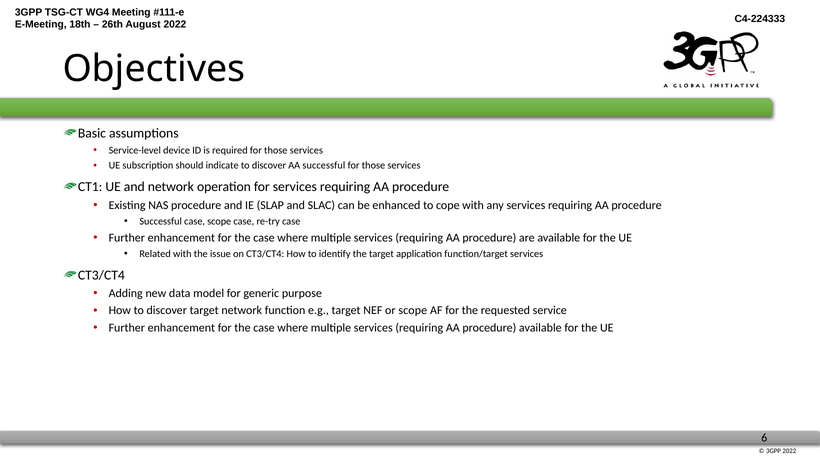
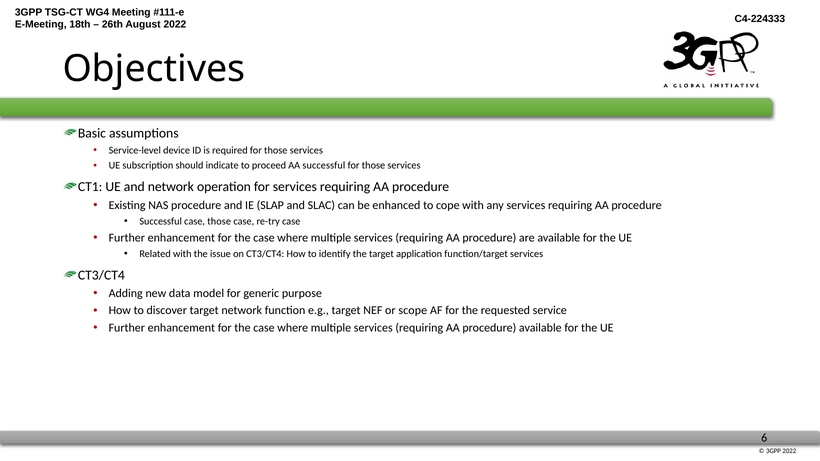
indicate to discover: discover -> proceed (269, 166)
case scope: scope -> those (219, 221)
